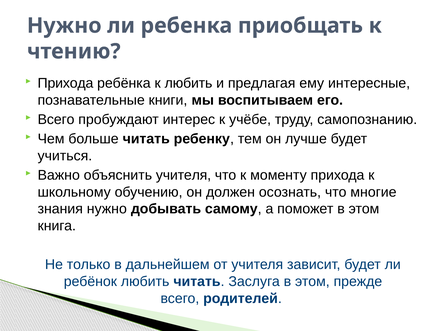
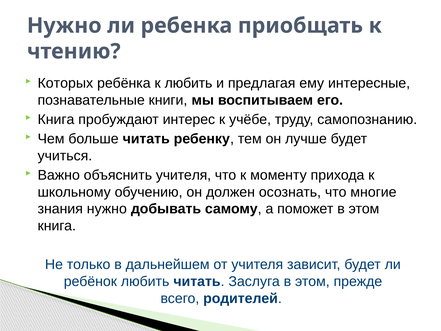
Прихода: Прихода -> Которых (65, 83)
Всего: Всего -> Книга (56, 119)
